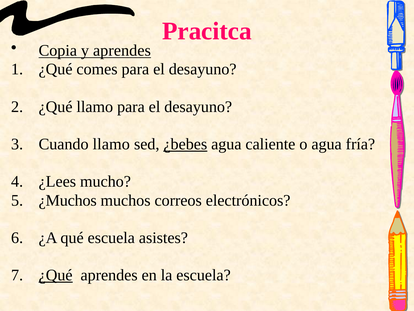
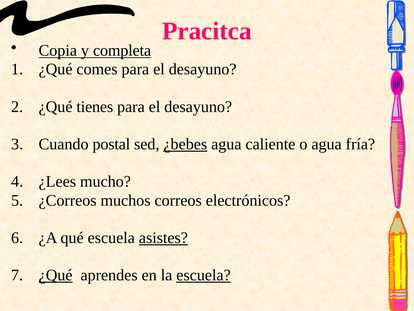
y aprendes: aprendes -> completa (122, 51)
¿Qué llamo: llamo -> tienes (95, 107)
Cuando llamo: llamo -> postal (111, 144)
¿Muchos: ¿Muchos -> ¿Correos (68, 200)
asistes underline: none -> present (163, 237)
escuela underline: none -> present (204, 275)
